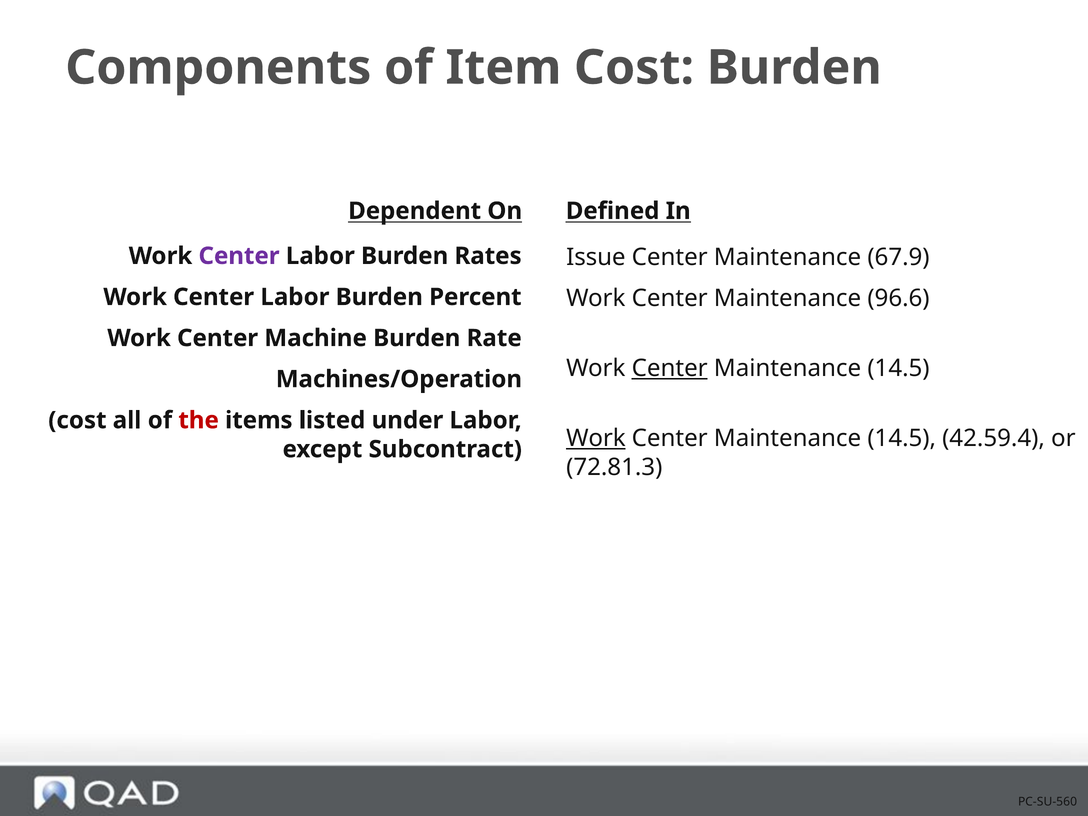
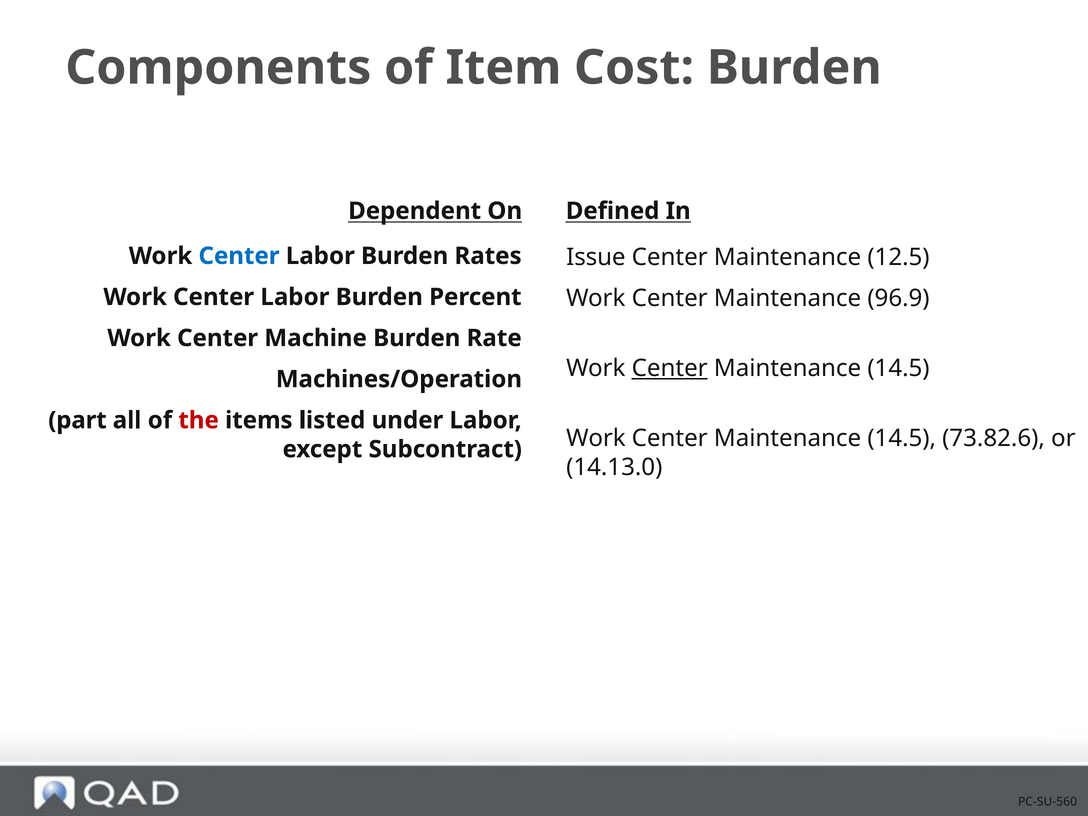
67.9: 67.9 -> 12.5 (898, 257)
Center colour: purple -> blue (239, 256)
96.6: 96.6 -> 96.9 (898, 298)
cost: cost -> part (77, 420)
Work underline: present -> none (596, 438)
42.59.4: 42.59.4 -> 73.82.6 (994, 438)
72.81.3: 72.81.3 -> 14.13.0 (614, 467)
